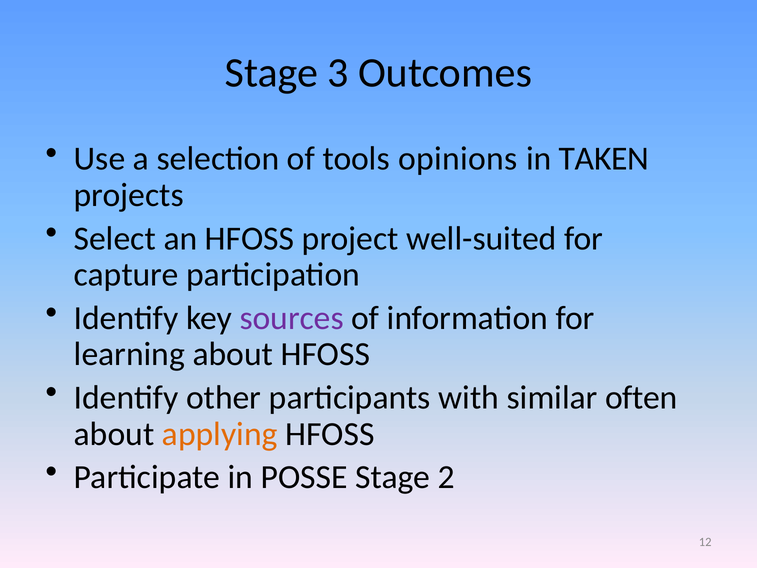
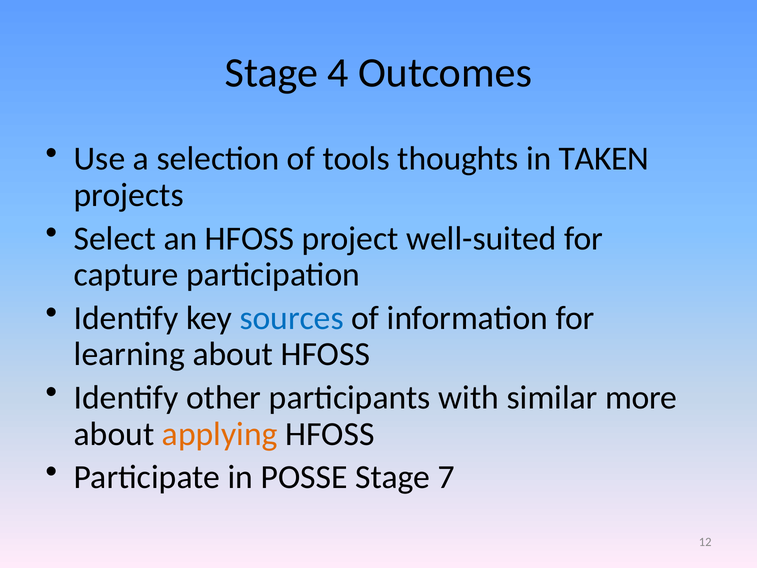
3: 3 -> 4 (338, 73)
opinions: opinions -> thoughts (458, 159)
sources colour: purple -> blue (292, 318)
often: often -> more (641, 397)
2: 2 -> 7 (446, 477)
